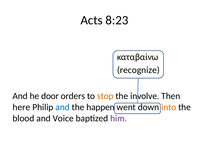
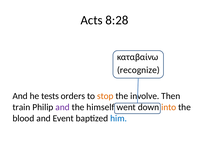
8:23: 8:23 -> 8:28 (117, 20)
door: door -> tests (50, 96)
here: here -> train (21, 107)
and colour: blue -> purple (63, 107)
happen: happen -> himself (100, 107)
Voice: Voice -> Event (63, 118)
him colour: purple -> blue (119, 118)
